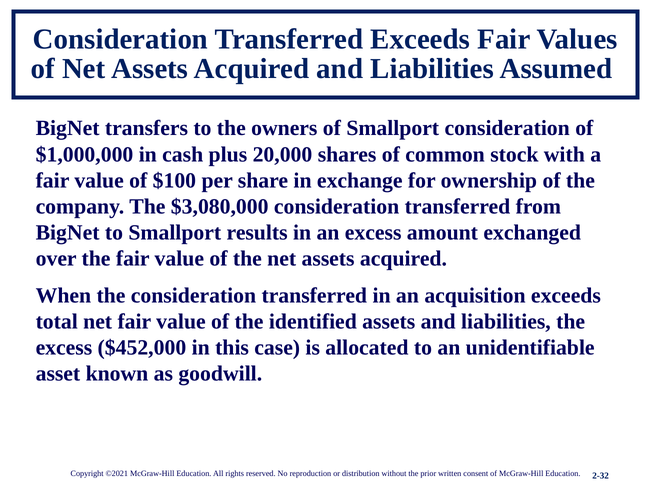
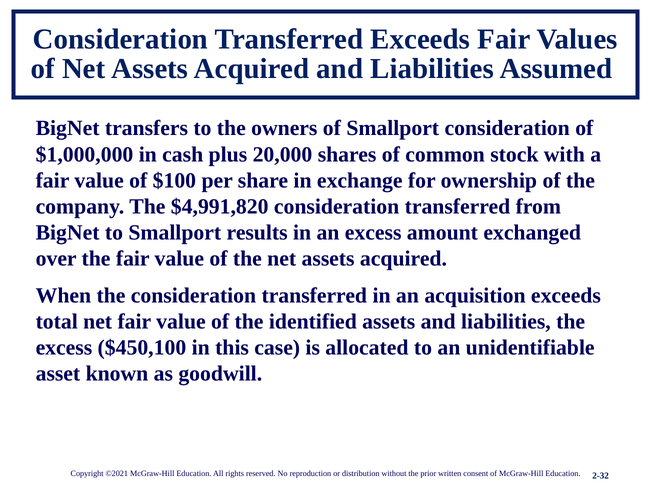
$3,080,000: $3,080,000 -> $4,991,820 (220, 207)
$452,000: $452,000 -> $450,100 (142, 348)
